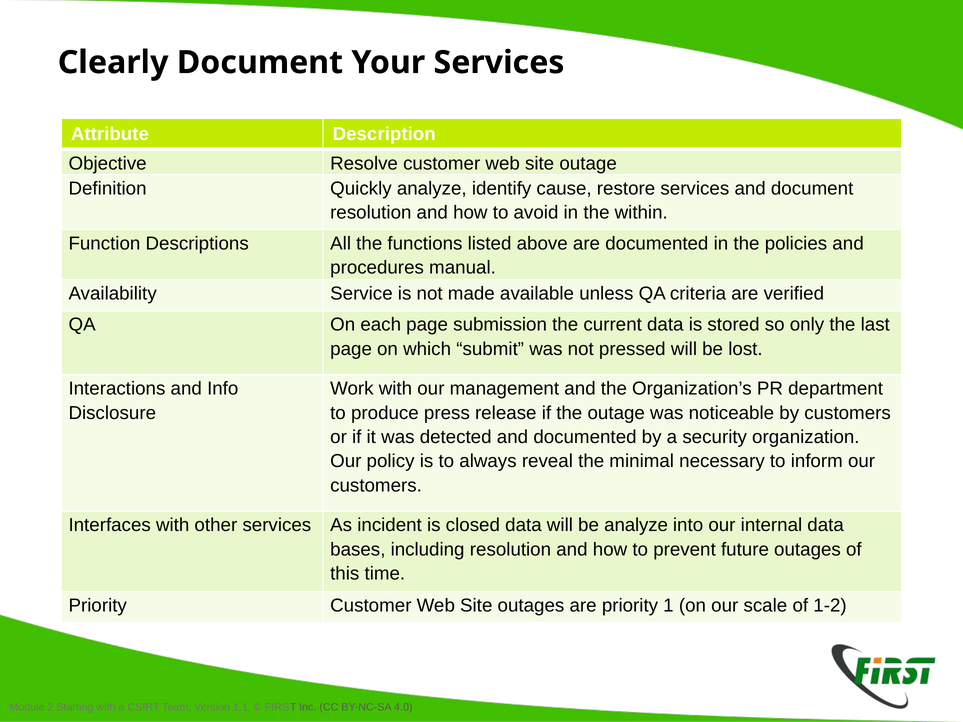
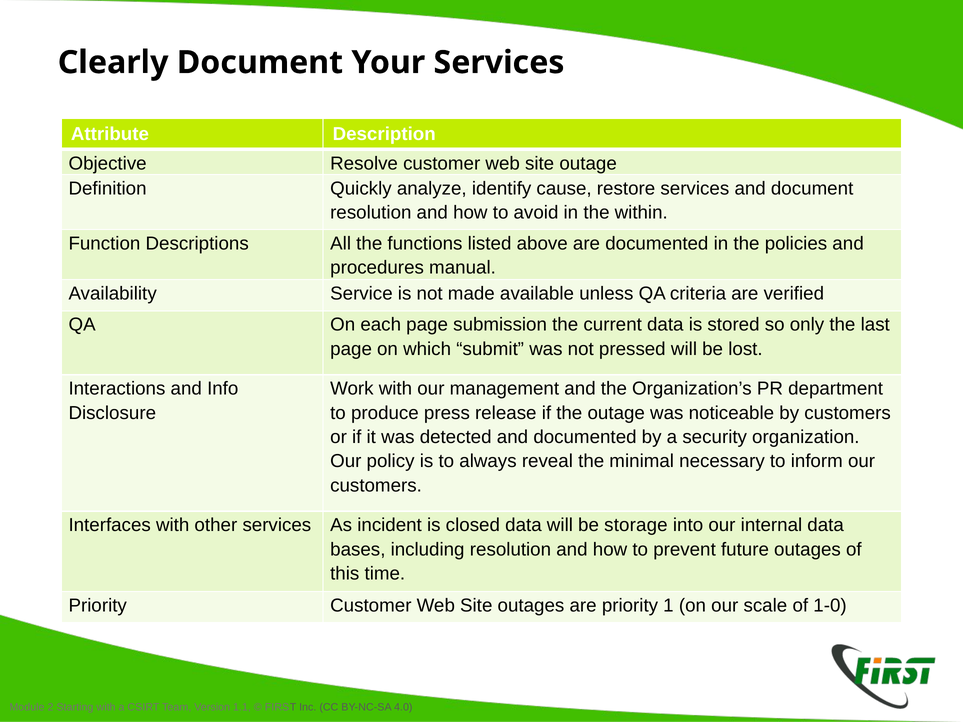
be analyze: analyze -> storage (636, 525)
1-2: 1-2 -> 1-0 (830, 606)
